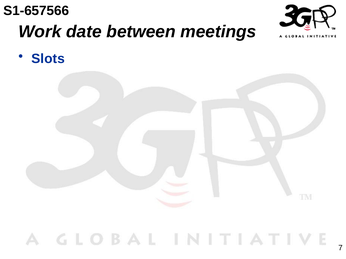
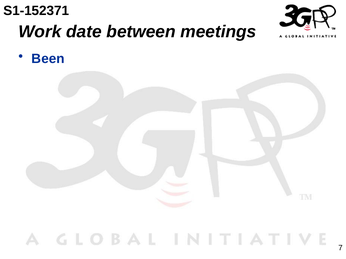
S1-657566: S1-657566 -> S1-152371 (36, 11)
Slots: Slots -> Been (48, 59)
